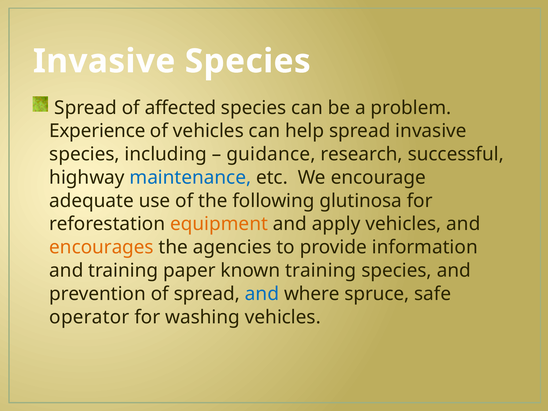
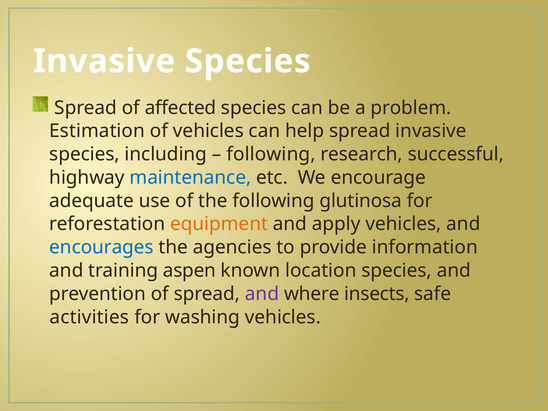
Experience: Experience -> Estimation (97, 131)
guidance: guidance -> following (271, 154)
encourages colour: orange -> blue (102, 247)
paper: paper -> aspen (189, 271)
known training: training -> location (321, 271)
and colour: blue -> purple (262, 294)
spruce: spruce -> insects (377, 294)
operator: operator -> activities (89, 317)
